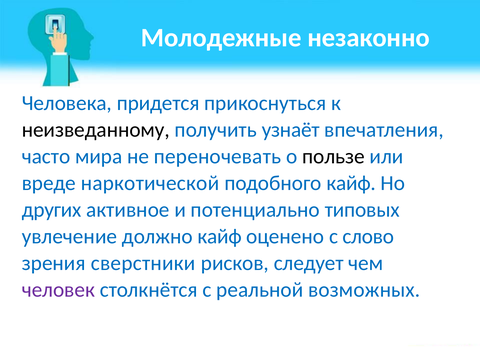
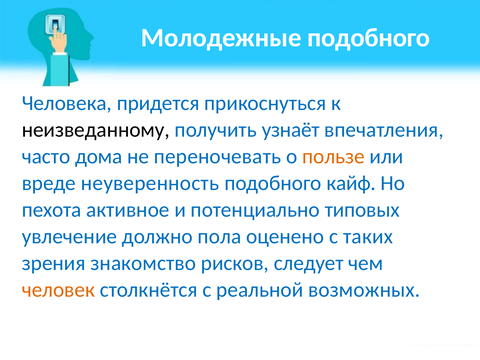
Молодежные незаконно: незаконно -> подобного (369, 38)
мира: мира -> дома (99, 157)
пользе colour: black -> orange (333, 157)
наркотической: наркотической -> неуверенность (150, 183)
других: других -> пехота (52, 210)
должно кайф: кайф -> пола (219, 237)
слово: слово -> таких (368, 237)
сверстники: сверстники -> знакомство (143, 263)
человек colour: purple -> orange (58, 290)
